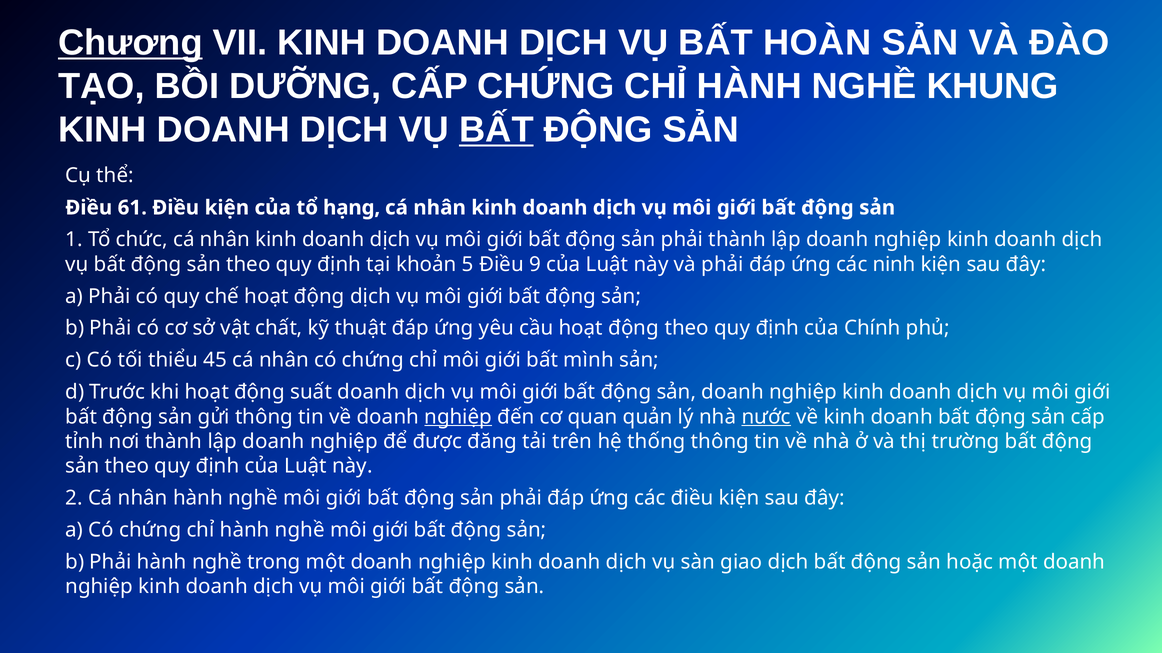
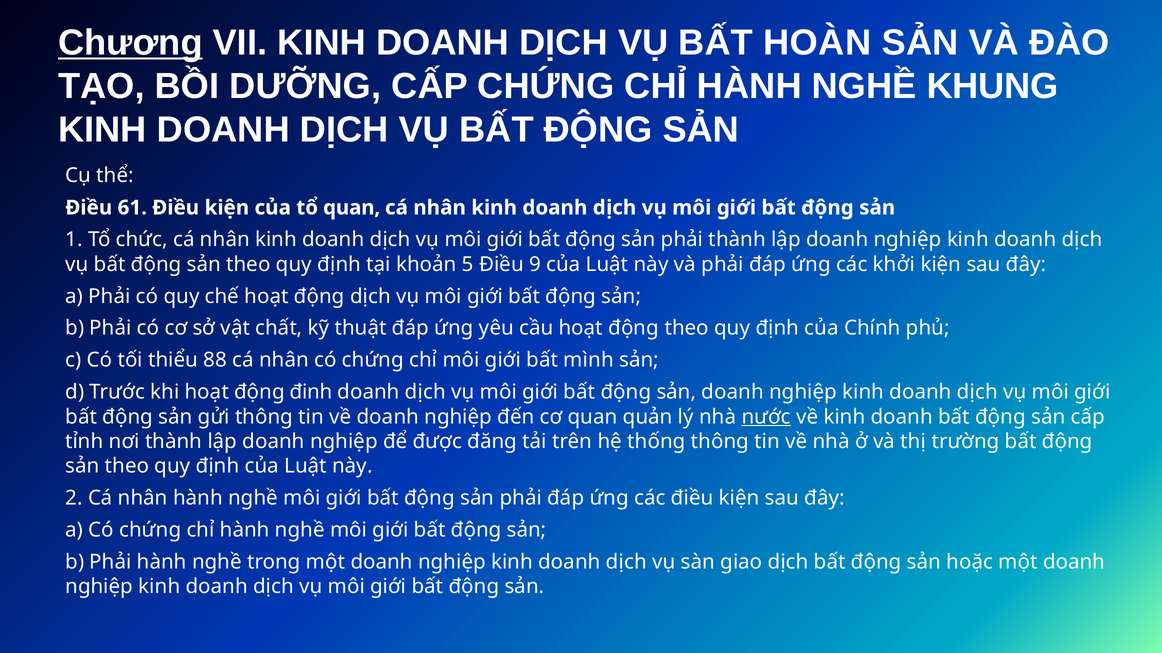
BẤT underline: present -> none (496, 130)
tổ hạng: hạng -> quan (352, 208)
ninh: ninh -> khởi (894, 265)
45: 45 -> 88 (215, 360)
suất: suất -> đinh (311, 392)
nghiệp underline: present -> none (458, 417)
